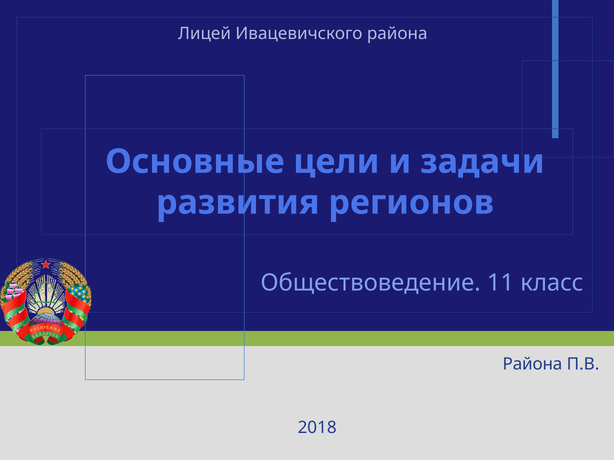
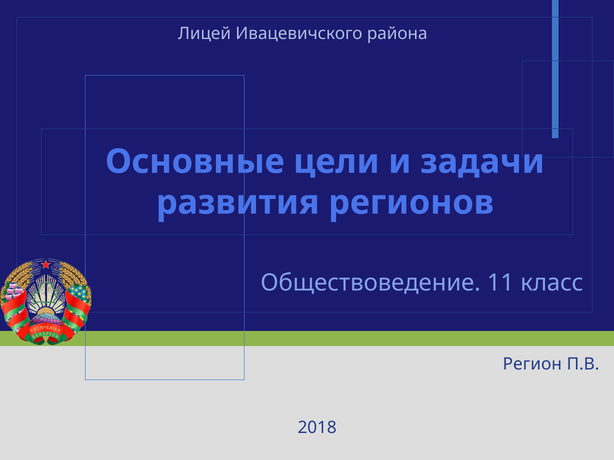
Района: Района -> Регион (532, 365)
